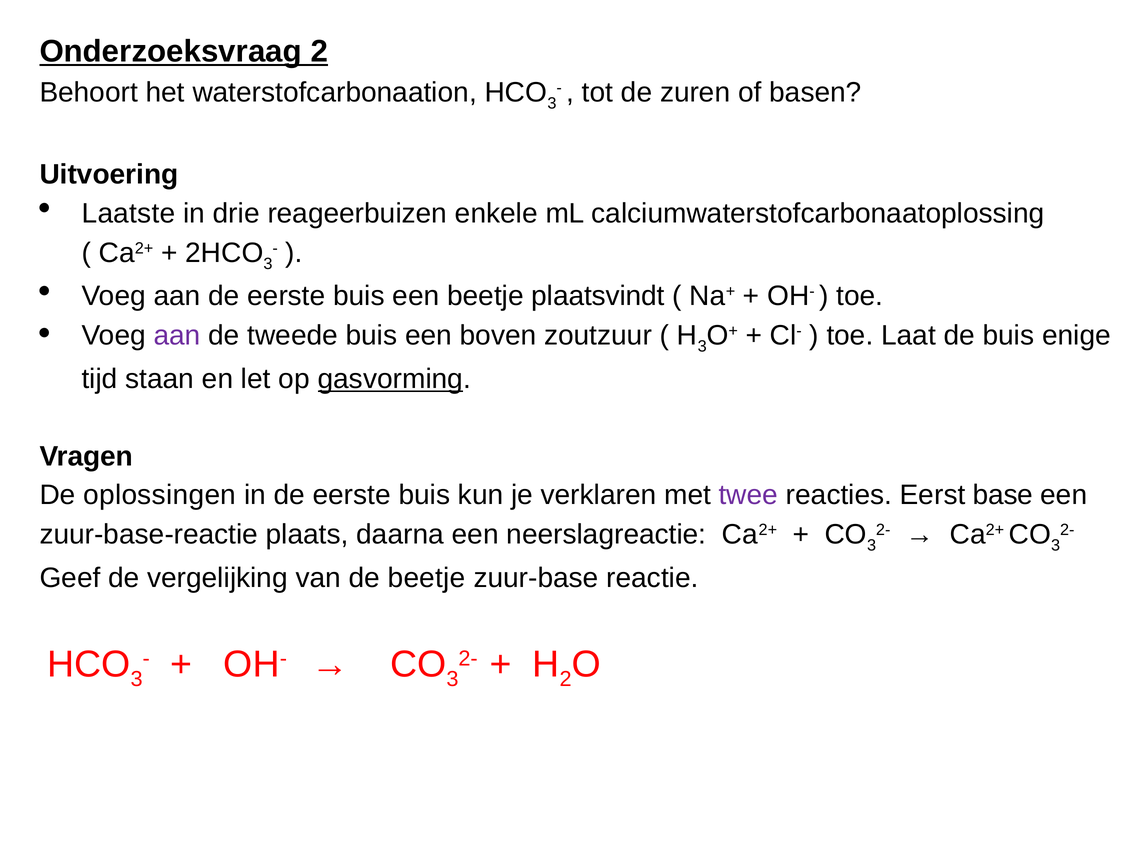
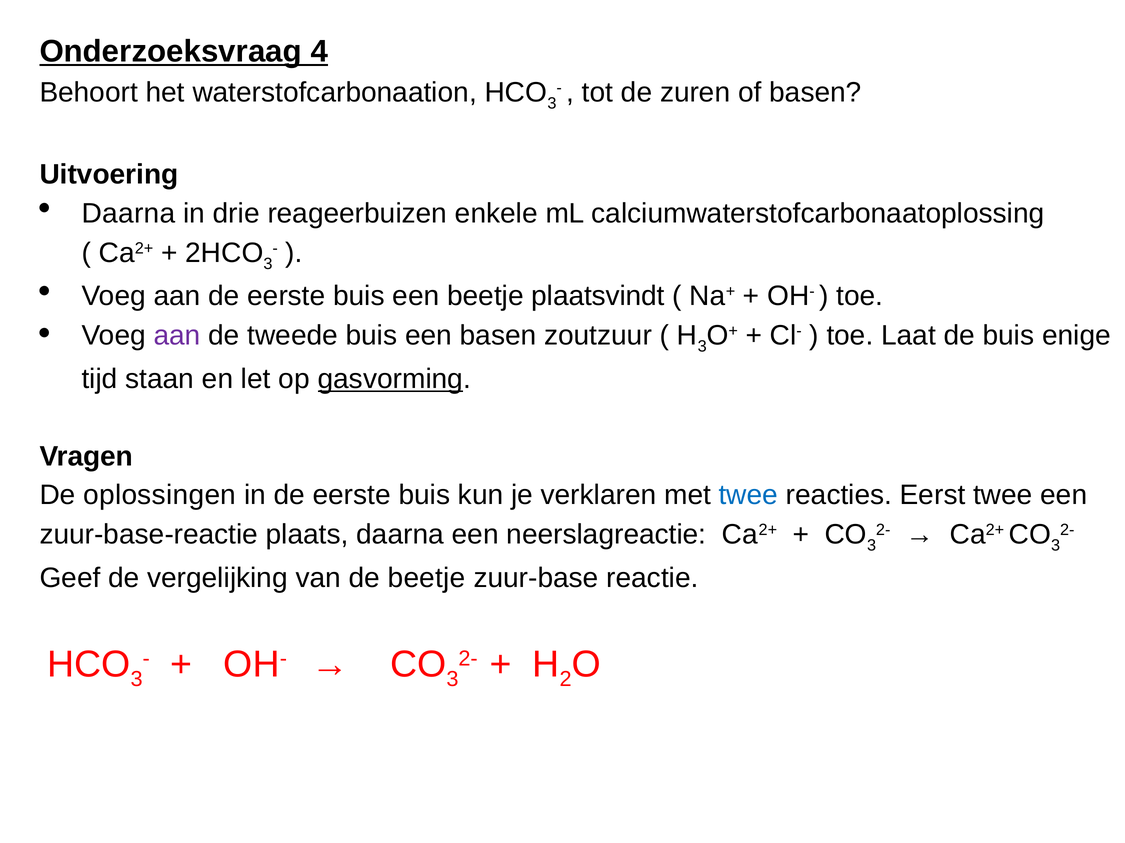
Onderzoeksvraag 2: 2 -> 4 (319, 51)
Laatste: Laatste -> Daarna (128, 214)
een boven: boven -> basen (498, 336)
twee colour: purple -> blue (748, 496)
Eerst base: base -> twee (1003, 496)
